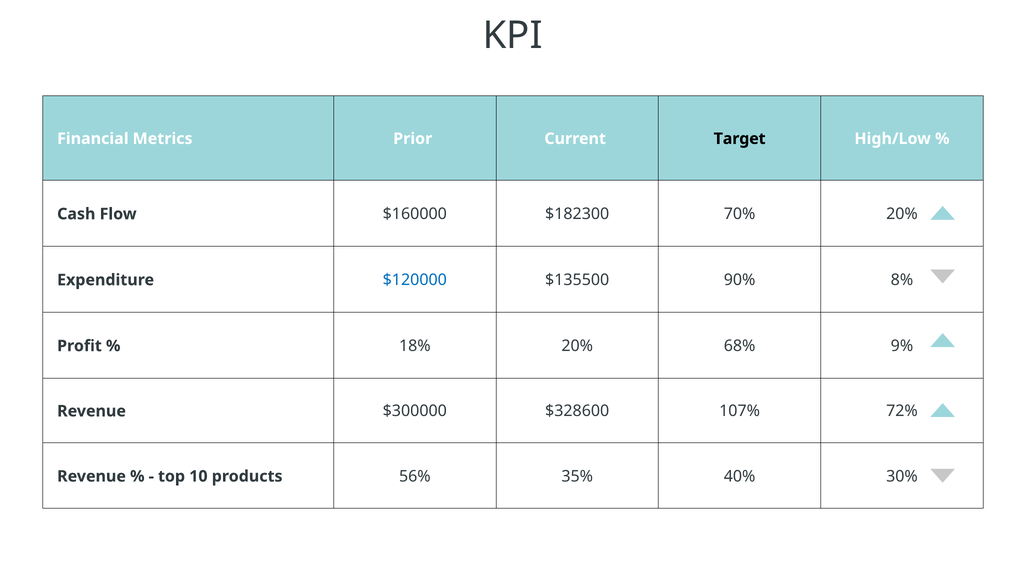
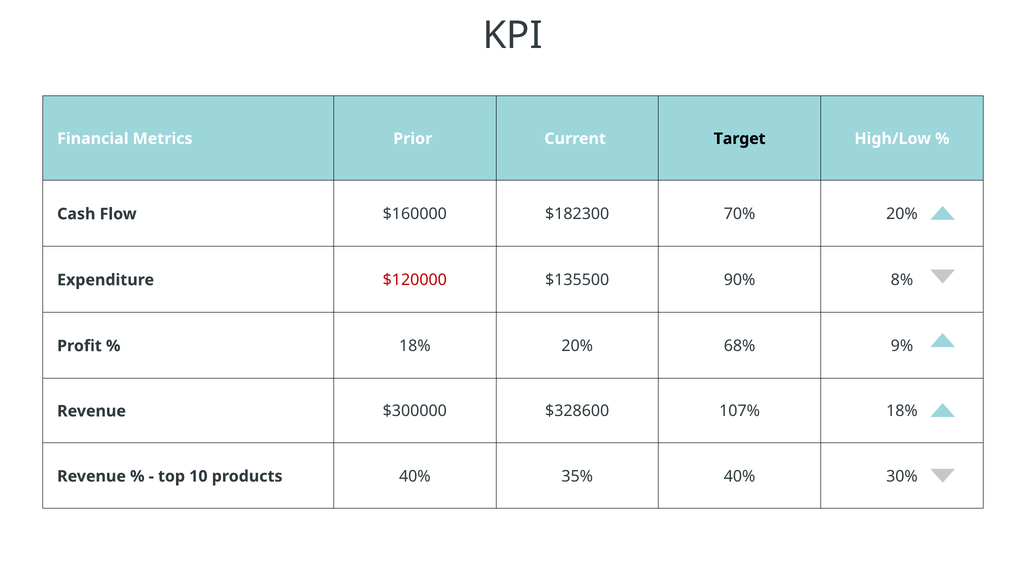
$120000 colour: blue -> red (415, 280)
107% 72%: 72% -> 18% (902, 411)
products 56%: 56% -> 40% (415, 476)
